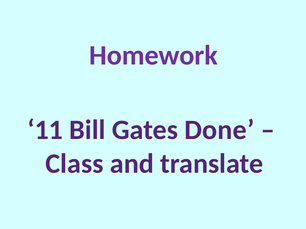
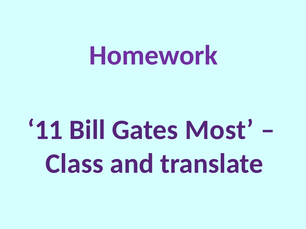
Done: Done -> Most (219, 130)
